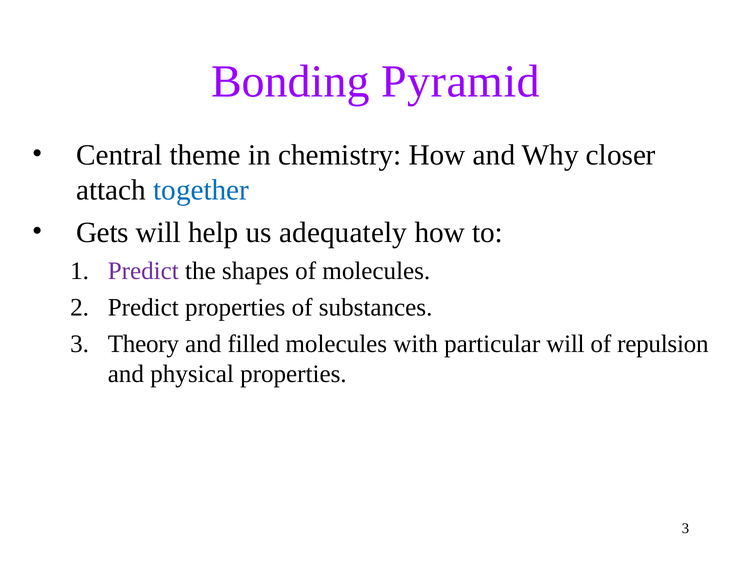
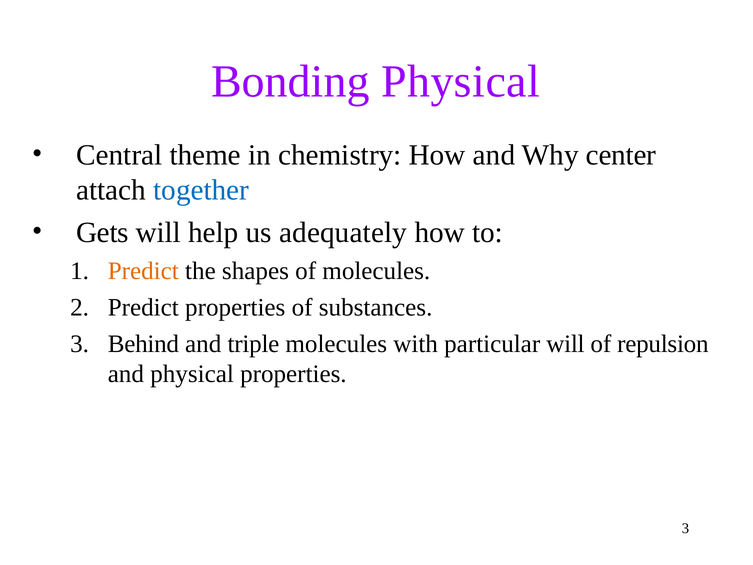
Bonding Pyramid: Pyramid -> Physical (461, 82)
closer: closer -> center (621, 155)
Predict colour: purple -> orange (143, 271)
Theory: Theory -> Behind (143, 344)
filled: filled -> triple (253, 344)
